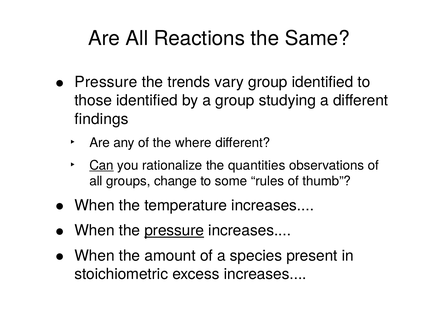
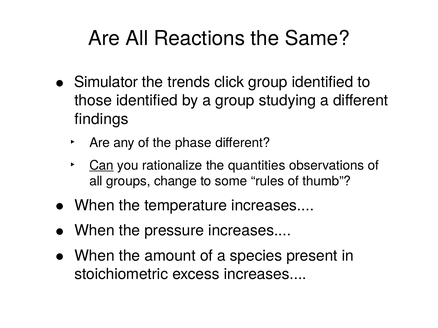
Pressure: Pressure -> Simulator (106, 82)
vary: vary -> click (229, 82)
where: where -> phase (193, 143)
pressure underline: present -> none (174, 231)
